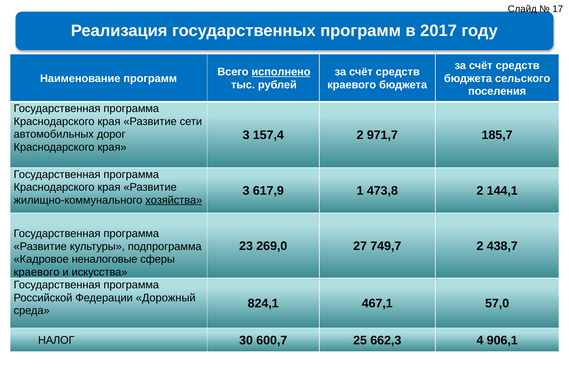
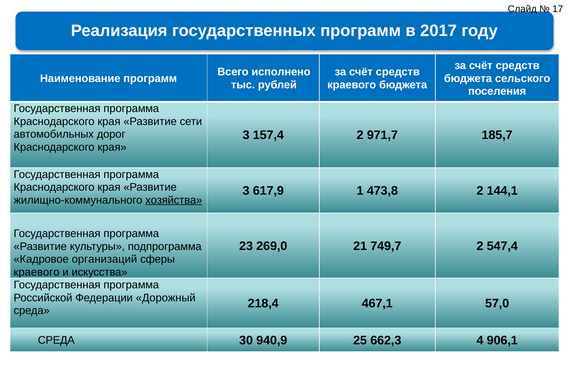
исполнено underline: present -> none (281, 72)
27: 27 -> 21 (360, 246)
438,7: 438,7 -> 547,4 (502, 246)
неналоговые: неналоговые -> организаций (104, 259)
824,1: 824,1 -> 218,4 (263, 304)
НАЛОГ: НАЛОГ -> СРЕДА (56, 340)
600,7: 600,7 -> 940,9 (272, 340)
